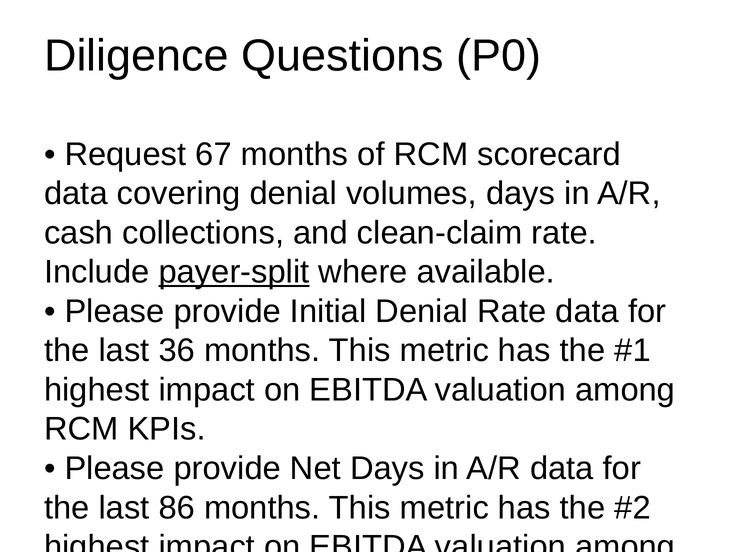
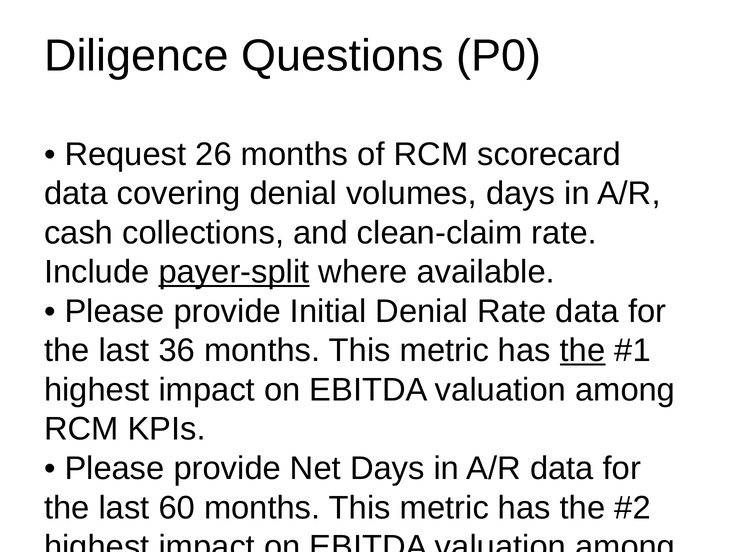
67: 67 -> 26 (214, 154)
the underline: none -> present (583, 351)
86: 86 -> 60 (177, 508)
